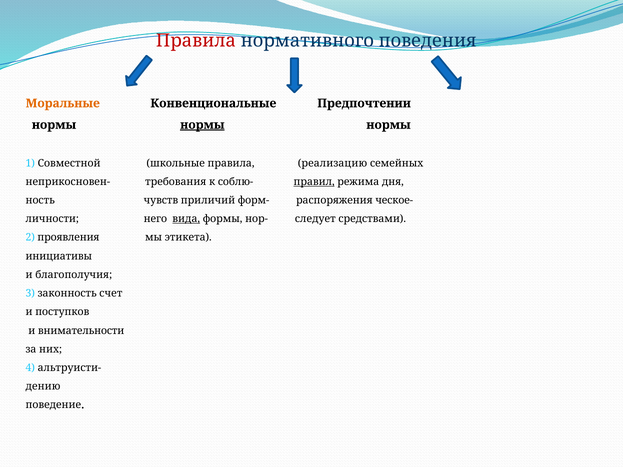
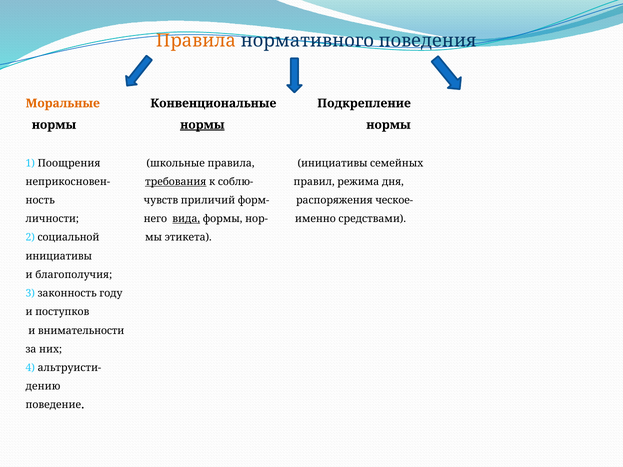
Правила colour: red -> orange (196, 41)
Предпочтении: Предпочтении -> Подкрепление (364, 103)
Совместной: Совместной -> Поощрения (69, 163)
правила реализацию: реализацию -> инициативы (333, 163)
требования underline: none -> present (176, 182)
правил underline: present -> none (314, 182)
следует: следует -> именно (315, 219)
проявления: проявления -> социальной (68, 238)
счет: счет -> году (111, 294)
